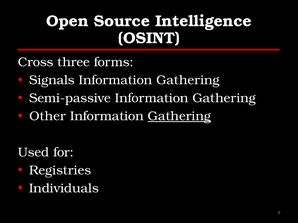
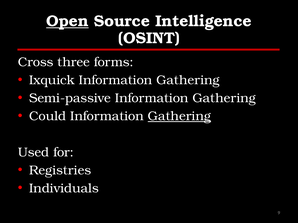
Open underline: none -> present (67, 21)
Signals: Signals -> Ixquick (52, 80)
Other: Other -> Could (48, 116)
